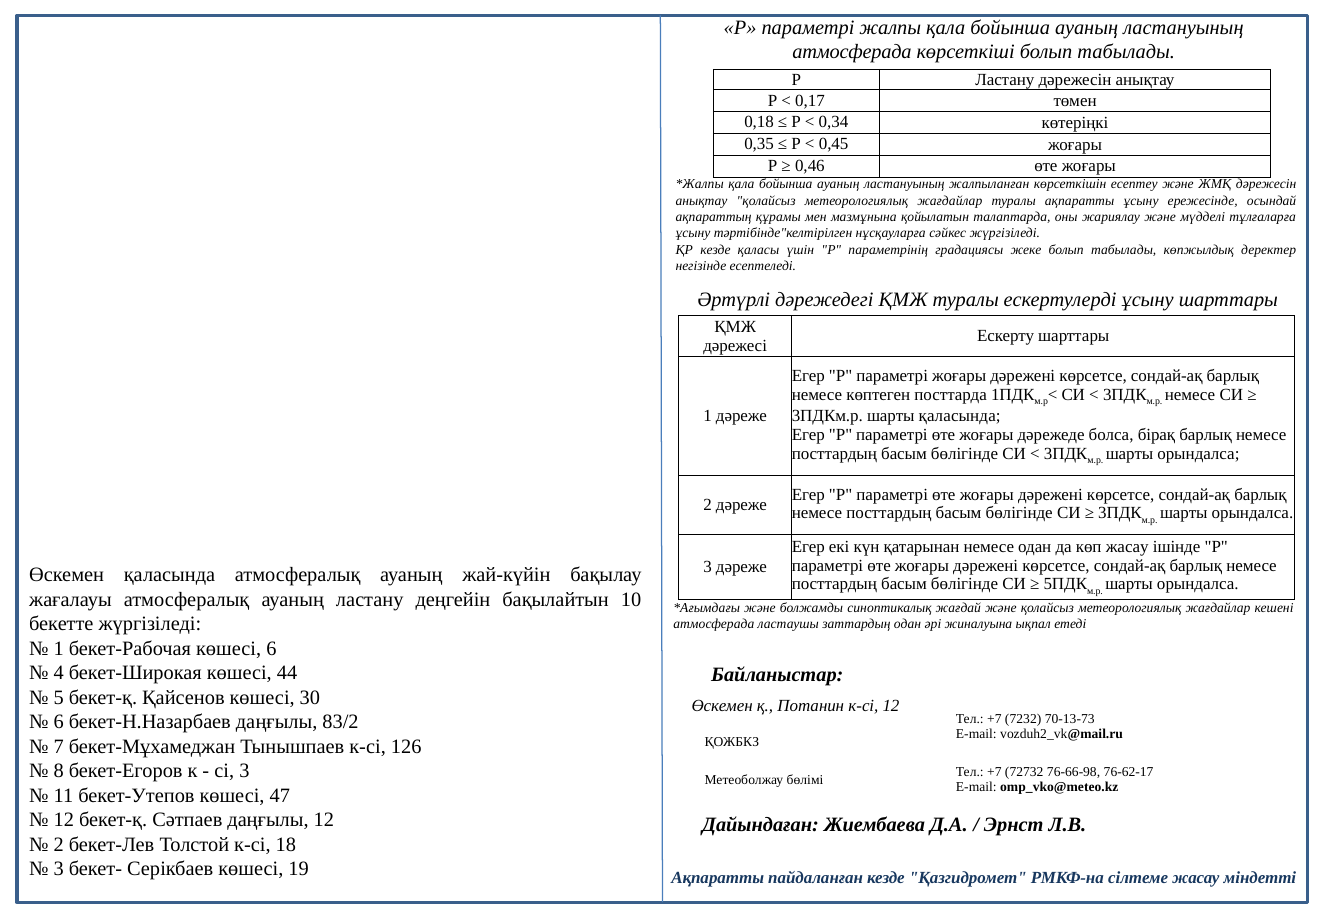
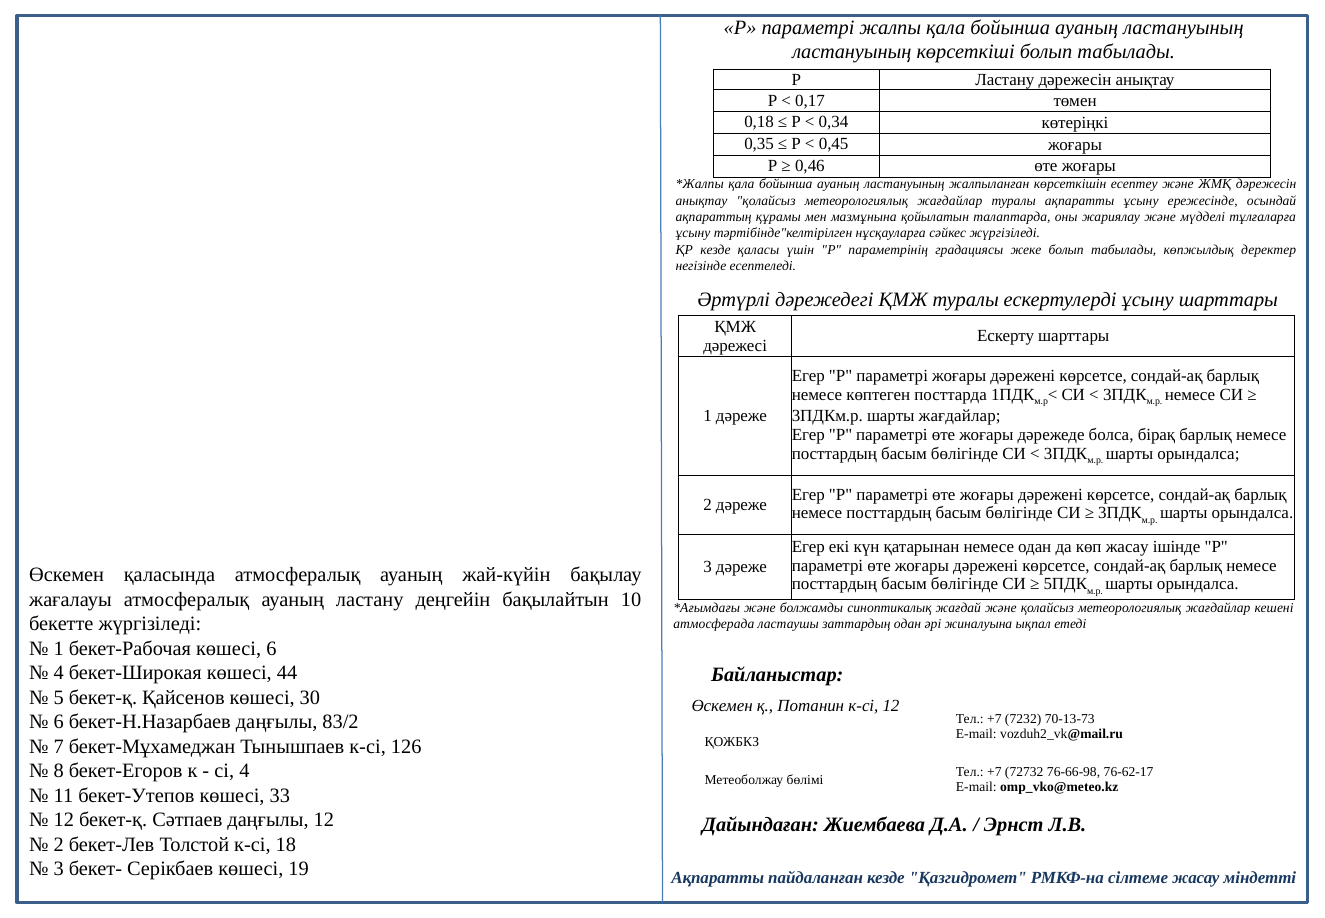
атмосферада: атмосферада -> ластануының (852, 52)
шарты қаласында: қаласында -> жағдайлар (960, 416)
сі 3: 3 -> 4 (244, 770)
47: 47 -> 33 (280, 795)
